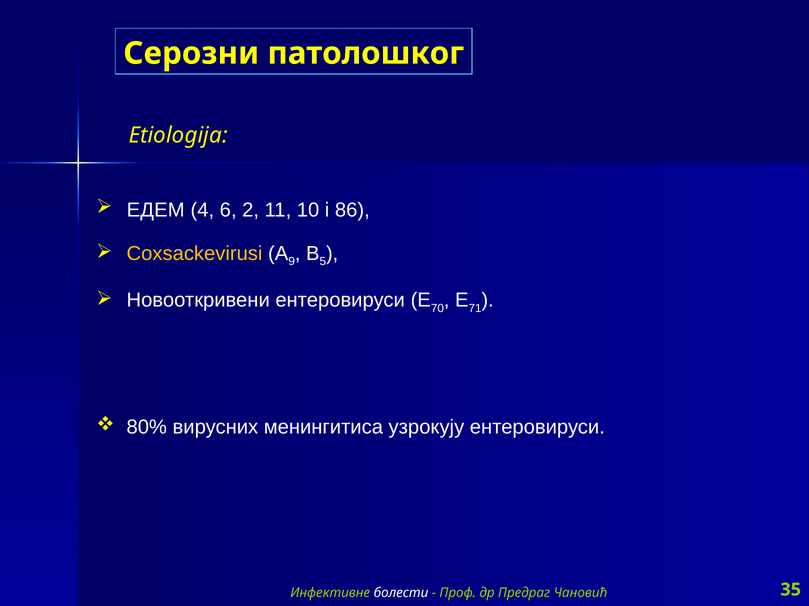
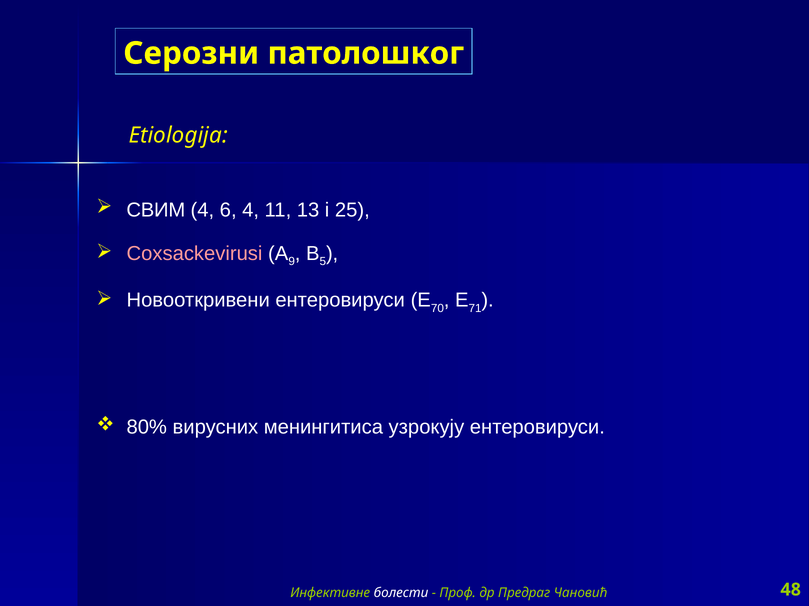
ЕДЕМ: ЕДЕМ -> СВИМ (156, 210)
6 2: 2 -> 4 (251, 210)
10: 10 -> 13 (308, 210)
86: 86 -> 25 (352, 210)
Coxsackevirusi colour: yellow -> pink (195, 254)
35: 35 -> 48 (791, 590)
